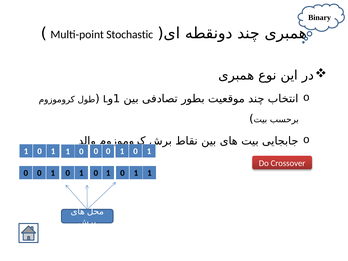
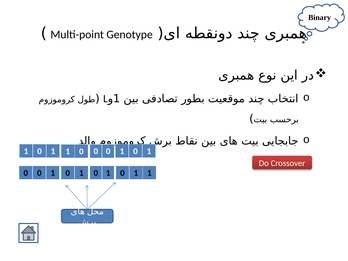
Stochastic: Stochastic -> Genotype (130, 35)
